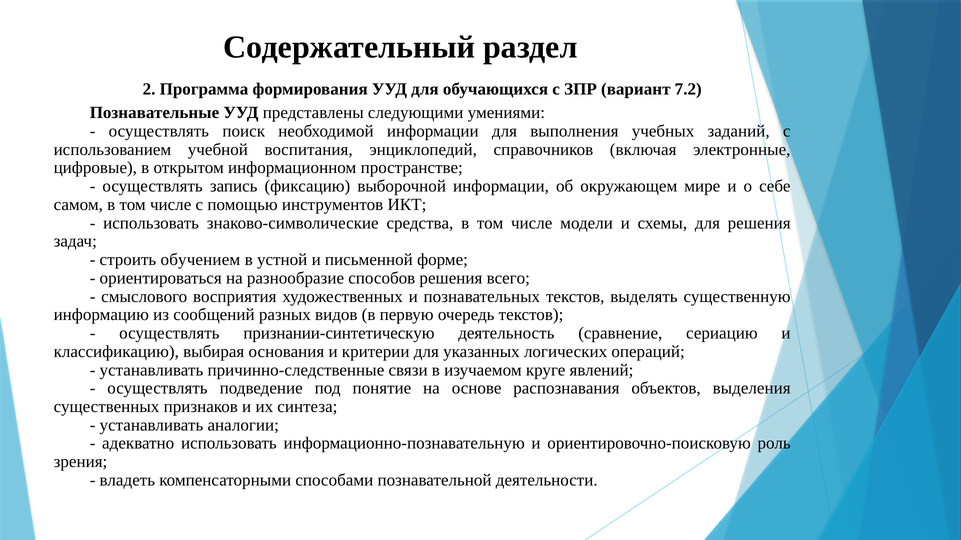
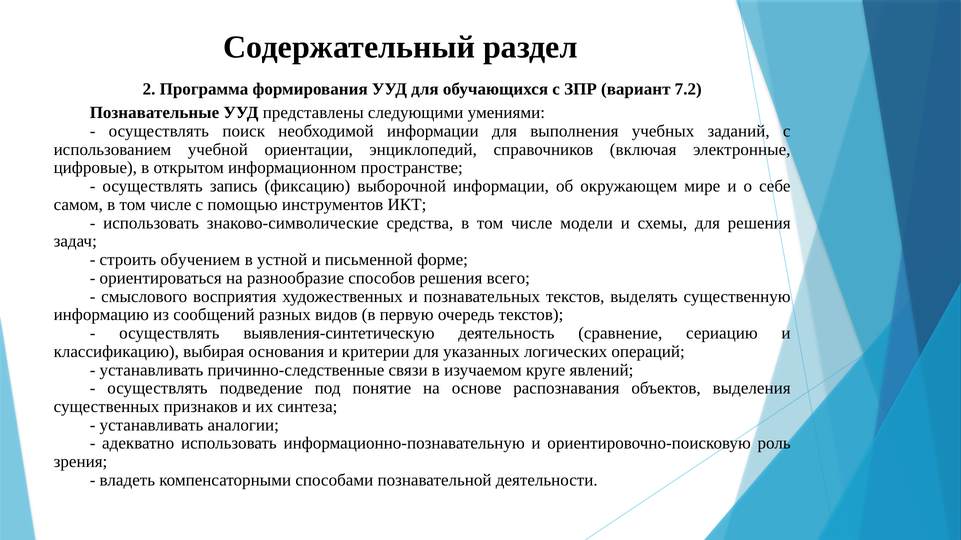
воспитания: воспитания -> ориентации (309, 150)
признании-синтетическую: признании-синтетическую -> выявления-синтетическую (339, 334)
